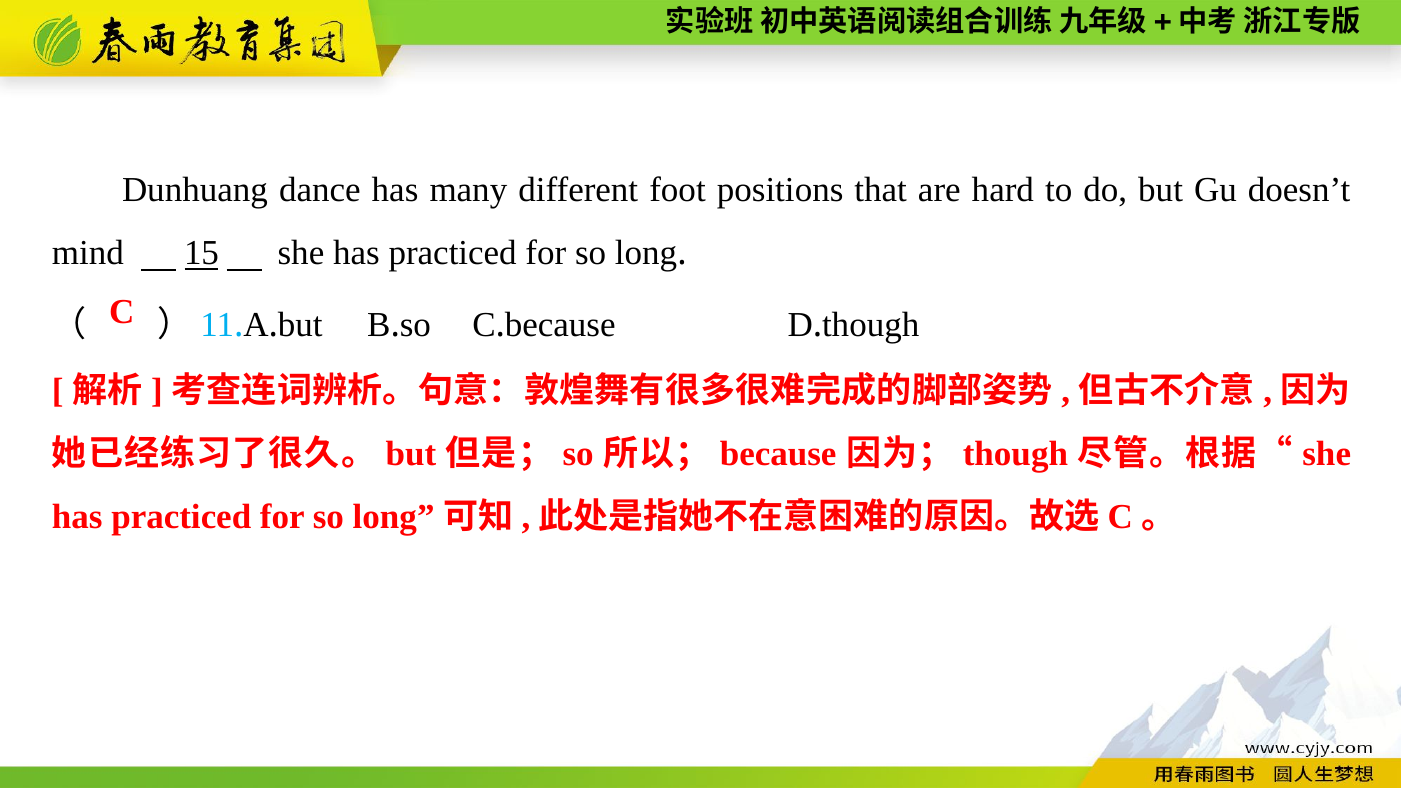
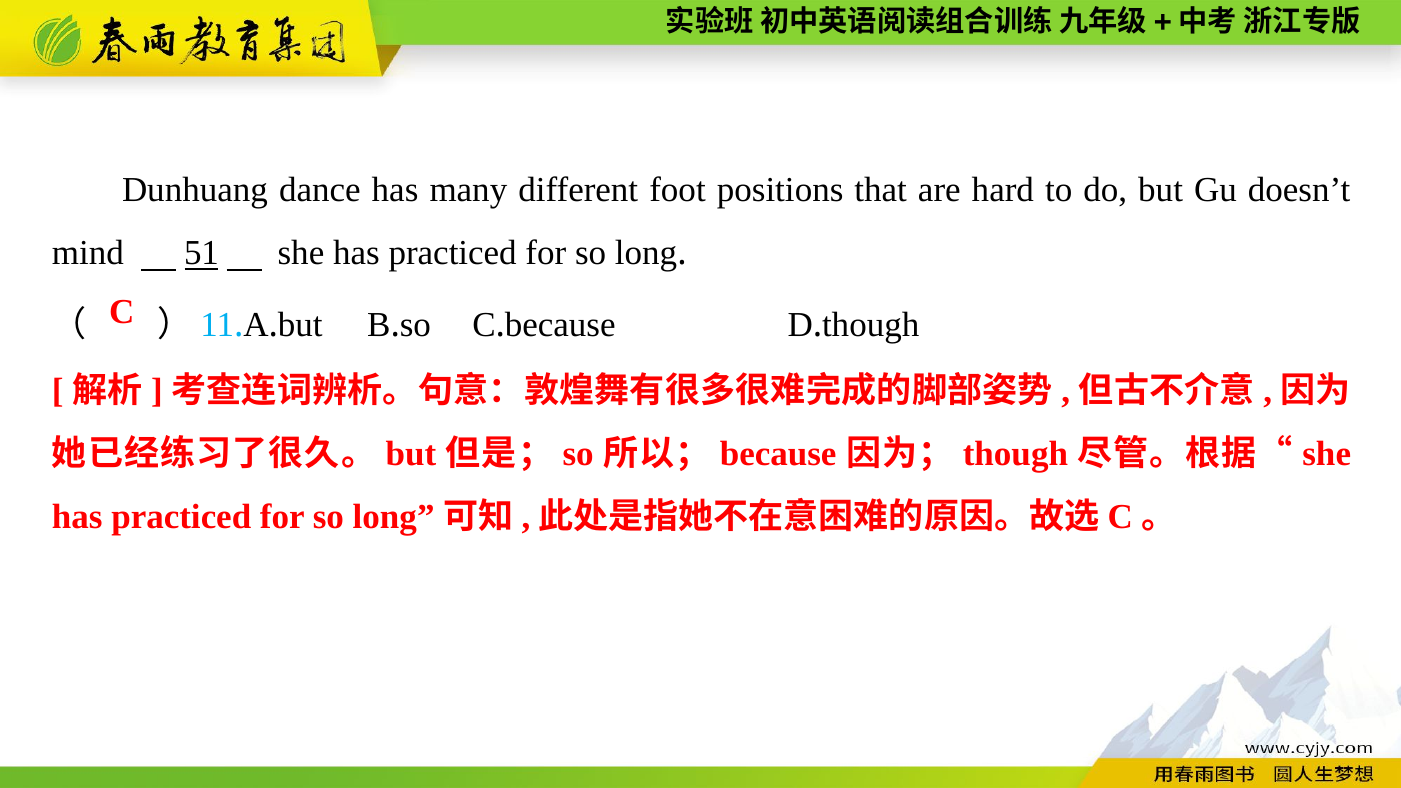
15: 15 -> 51 (202, 253)
